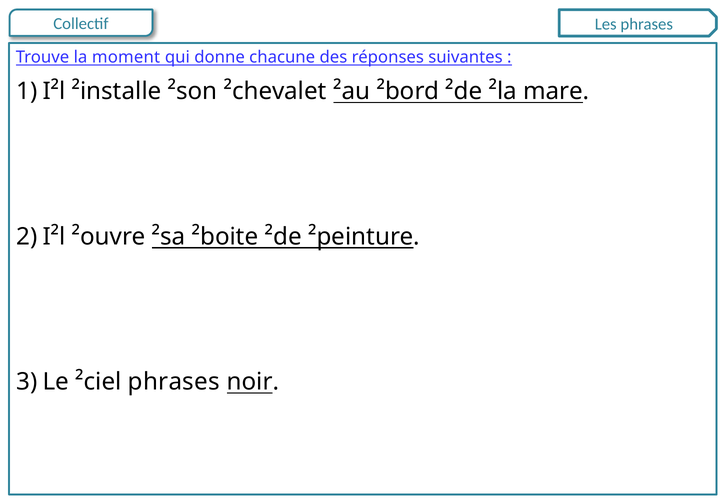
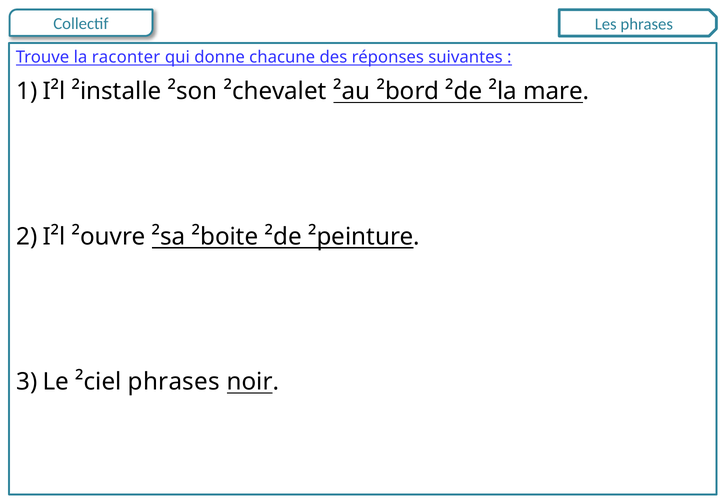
moment: moment -> raconter (126, 57)
